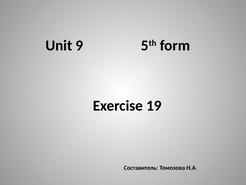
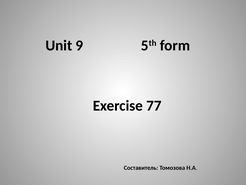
19: 19 -> 77 (154, 105)
